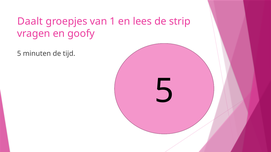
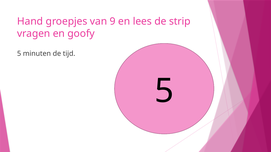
Daalt: Daalt -> Hand (30, 21)
1: 1 -> 9 (113, 21)
